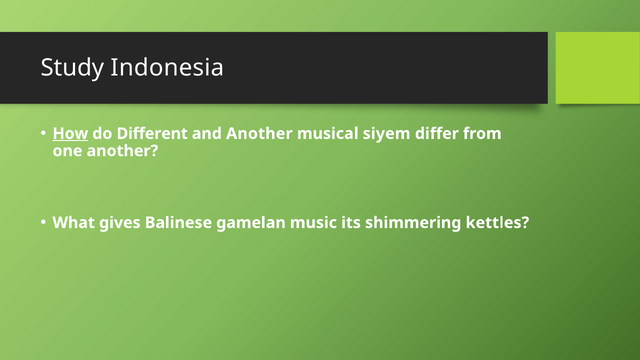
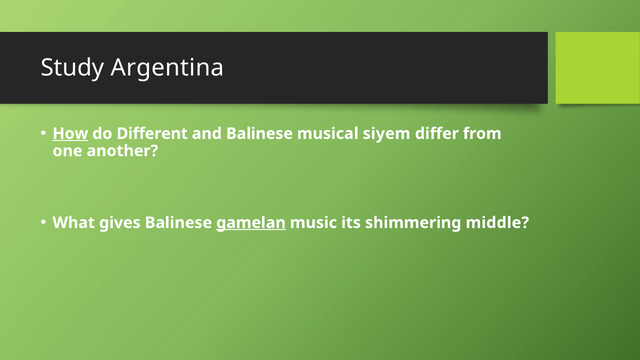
Indonesia: Indonesia -> Argentina (167, 68)
and Another: Another -> Balinese (259, 134)
gamelan underline: none -> present (251, 223)
kettles: kettles -> middle (497, 223)
